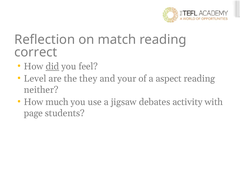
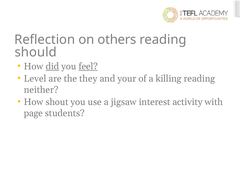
match: match -> others (117, 40)
correct: correct -> should (36, 52)
feel underline: none -> present (88, 66)
aspect: aspect -> killing (169, 79)
much: much -> shout (57, 102)
debates: debates -> interest (155, 102)
